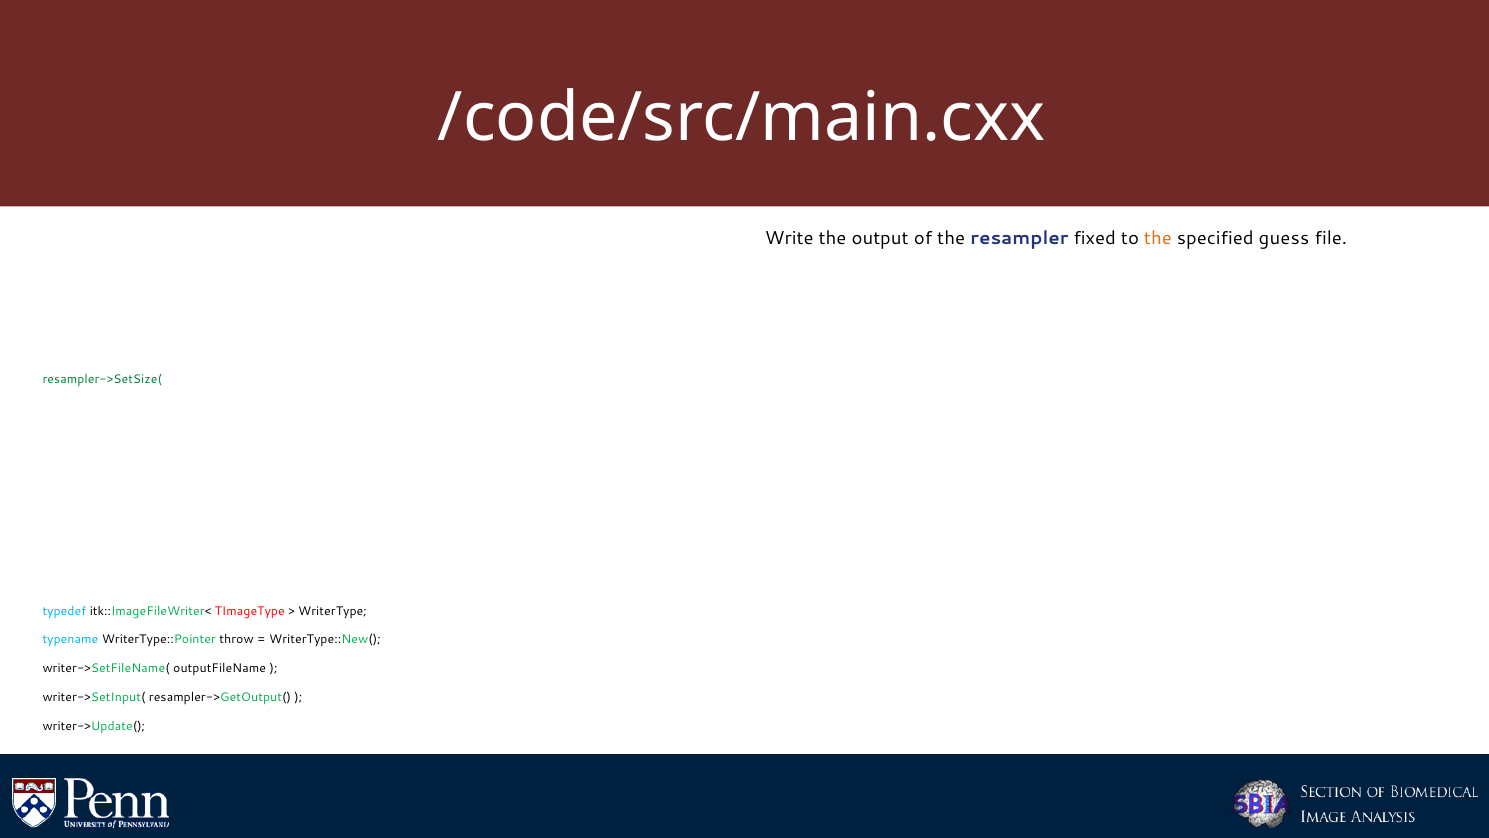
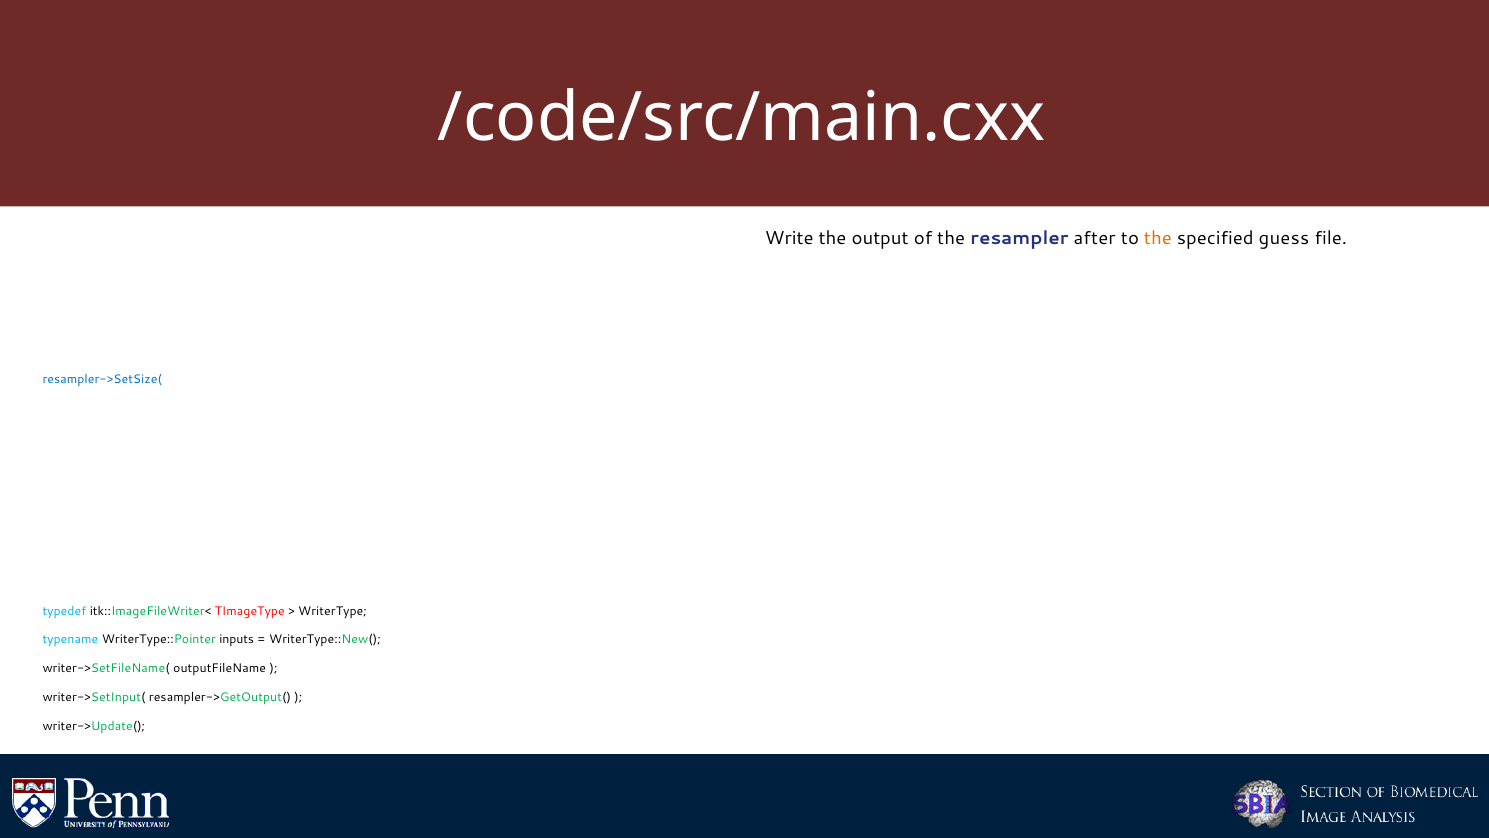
fixed: fixed -> after (1095, 238)
resampler->SetSize( colour: green -> blue (102, 380)
throw: throw -> inputs (237, 640)
